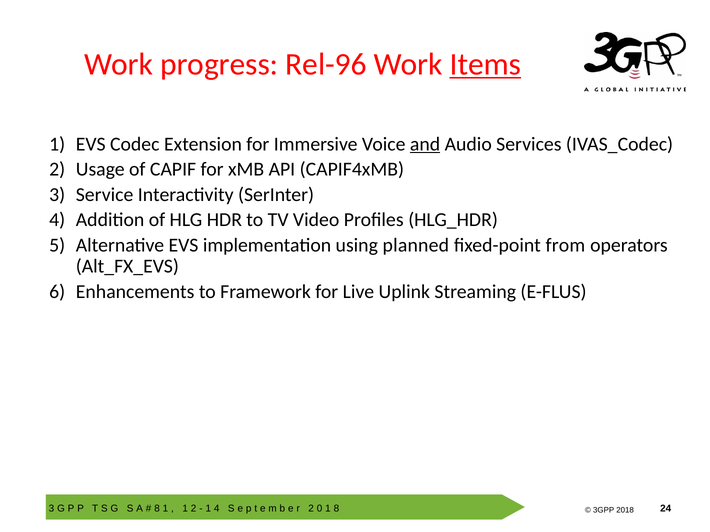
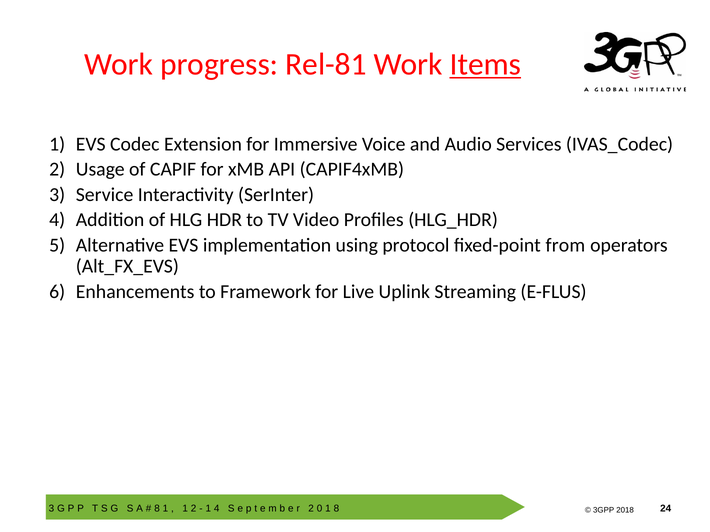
Rel-96: Rel-96 -> Rel-81 (326, 64)
and underline: present -> none (425, 144)
planned: planned -> protocol (416, 245)
